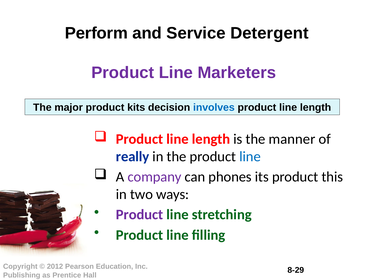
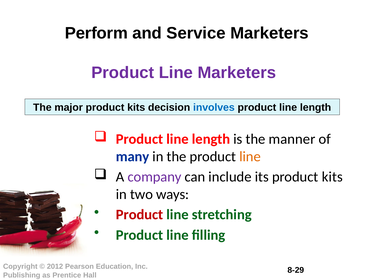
Service Detergent: Detergent -> Marketers (269, 33)
really: really -> many (133, 157)
line colour: blue -> orange (250, 157)
phones: phones -> include (230, 177)
its product this: this -> kits (332, 177)
Product colour: purple -> red (140, 215)
